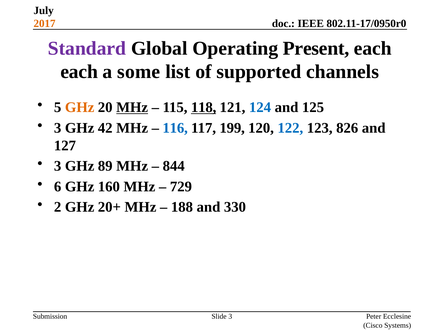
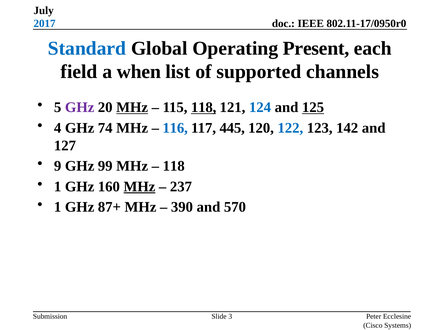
2017 colour: orange -> blue (45, 24)
Standard colour: purple -> blue (87, 48)
each: each -> field (79, 72)
some: some -> when (139, 72)
GHz colour: orange -> purple (80, 107)
125 underline: none -> present (313, 107)
3: 3 -> 4 (58, 128)
42: 42 -> 74 (105, 128)
199: 199 -> 445 (232, 128)
826: 826 -> 142 (347, 128)
3: 3 -> 9 (58, 166)
89: 89 -> 99 (105, 166)
844: 844 -> 118 (174, 166)
6: 6 -> 1 (58, 187)
MHz underline: none -> present (139, 187)
729: 729 -> 237 (181, 187)
2: 2 -> 1 (58, 207)
20+: 20+ -> 87+ (109, 207)
188: 188 -> 390 (182, 207)
330: 330 -> 570 (235, 207)
